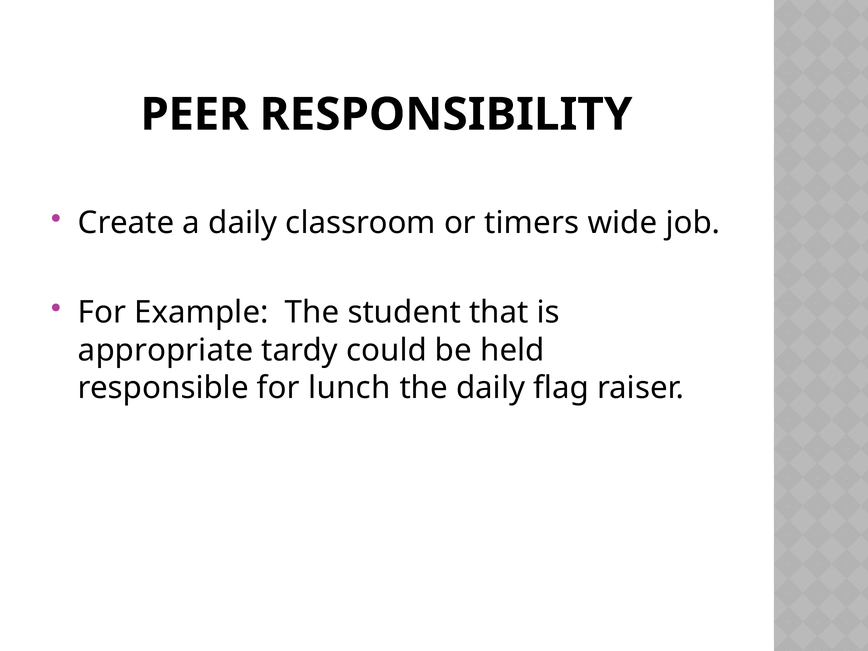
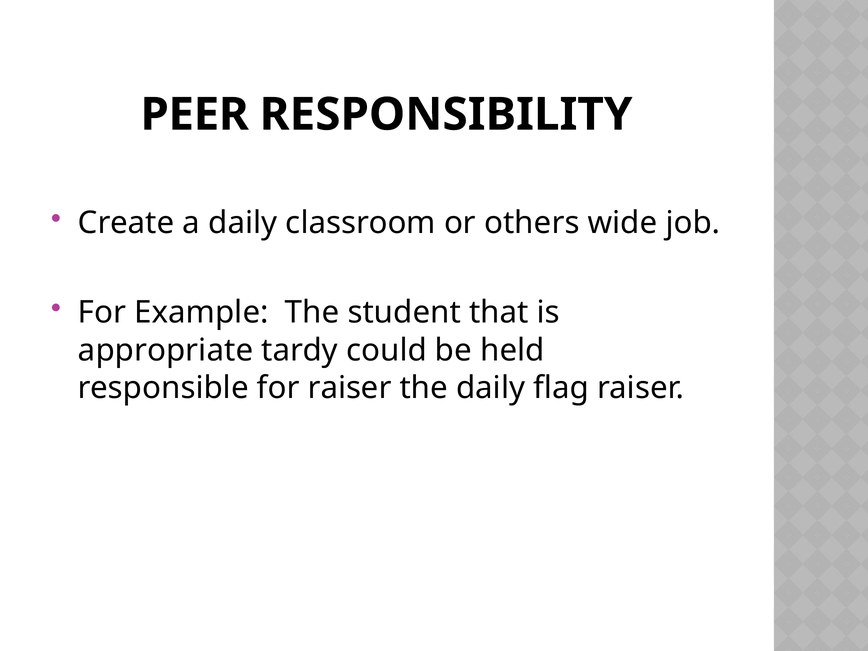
timers: timers -> others (532, 223)
for lunch: lunch -> raiser (350, 388)
